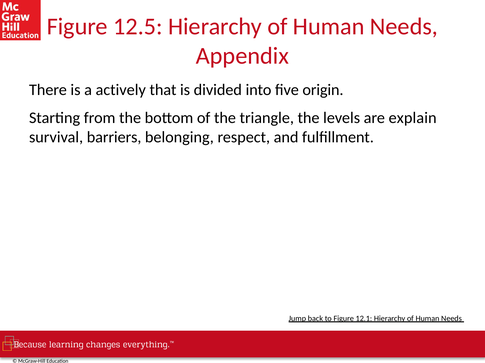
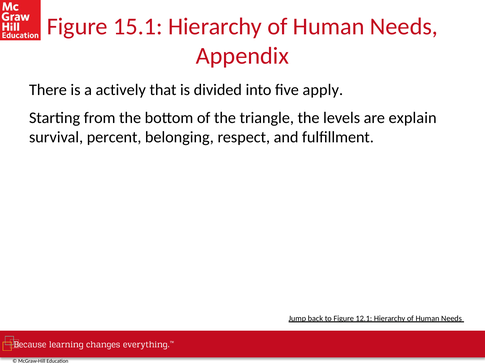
12.5: 12.5 -> 15.1 (138, 27)
origin: origin -> apply (323, 90)
barriers: barriers -> percent (114, 137)
